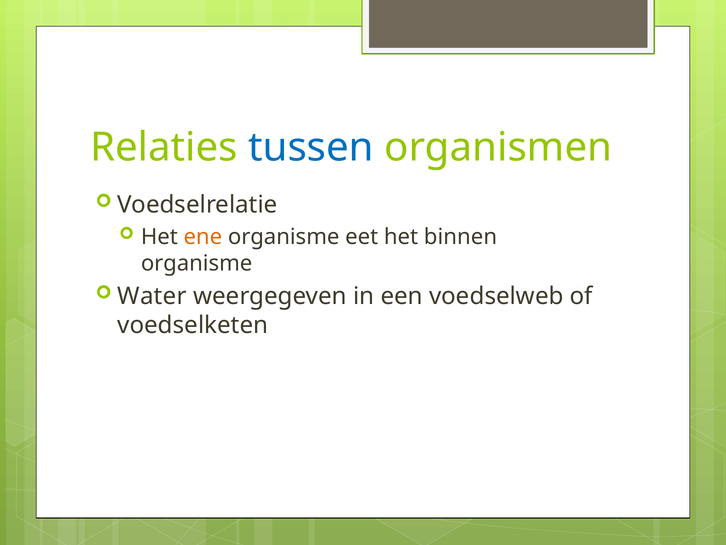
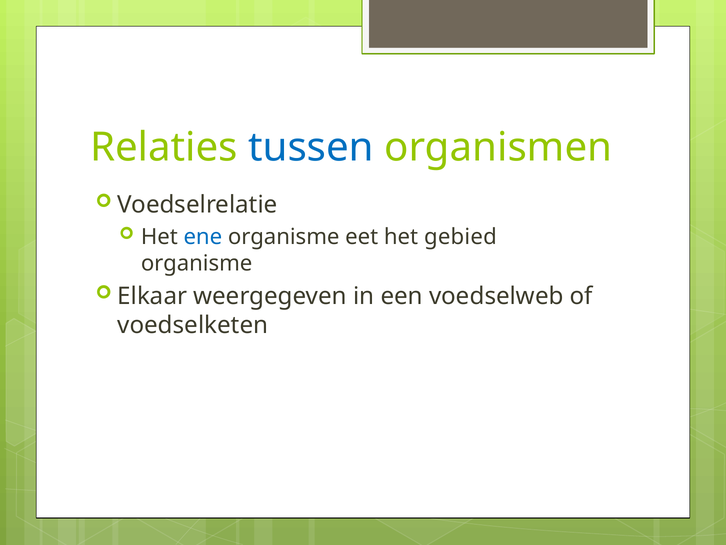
ene colour: orange -> blue (203, 236)
binnen: binnen -> gebied (460, 236)
Water: Water -> Elkaar (152, 296)
